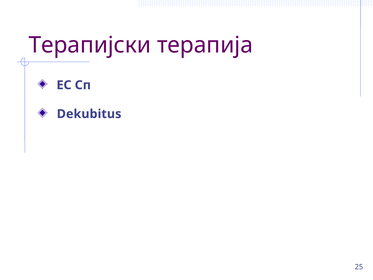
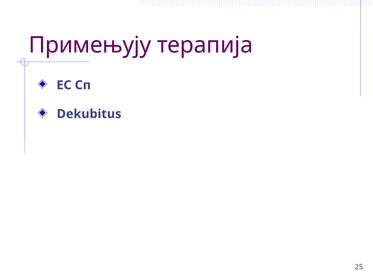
Терапијски: Терапијски -> Примењују (90, 45)
